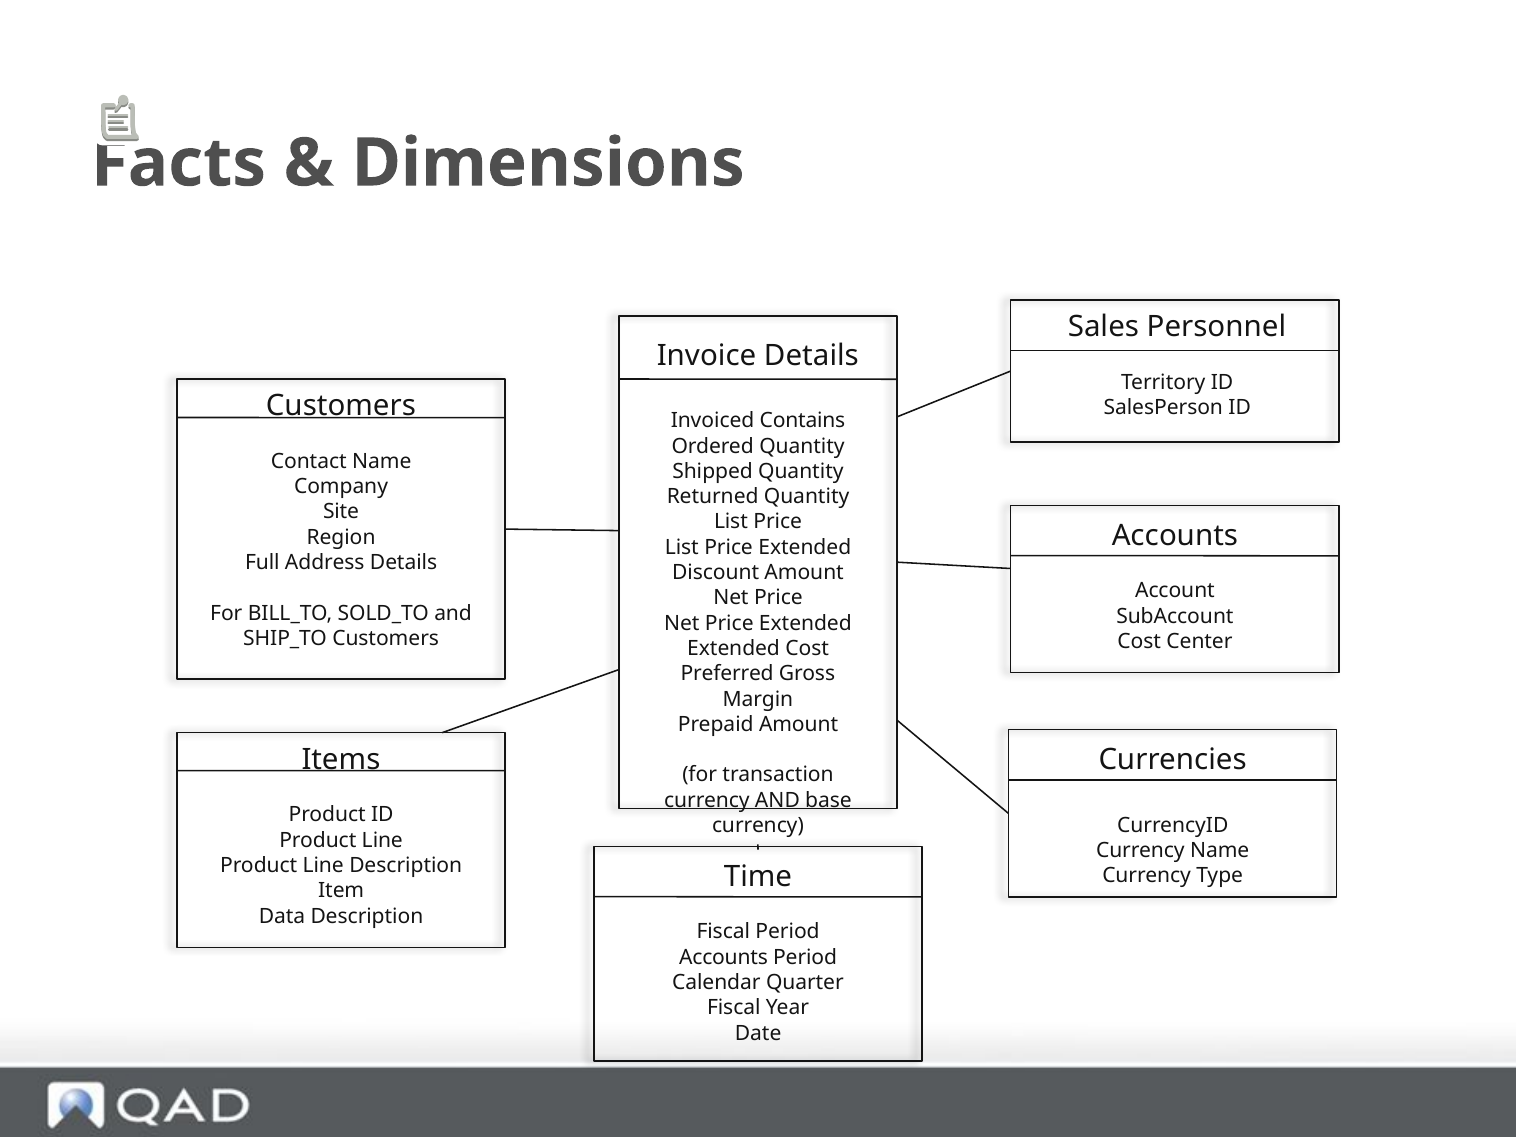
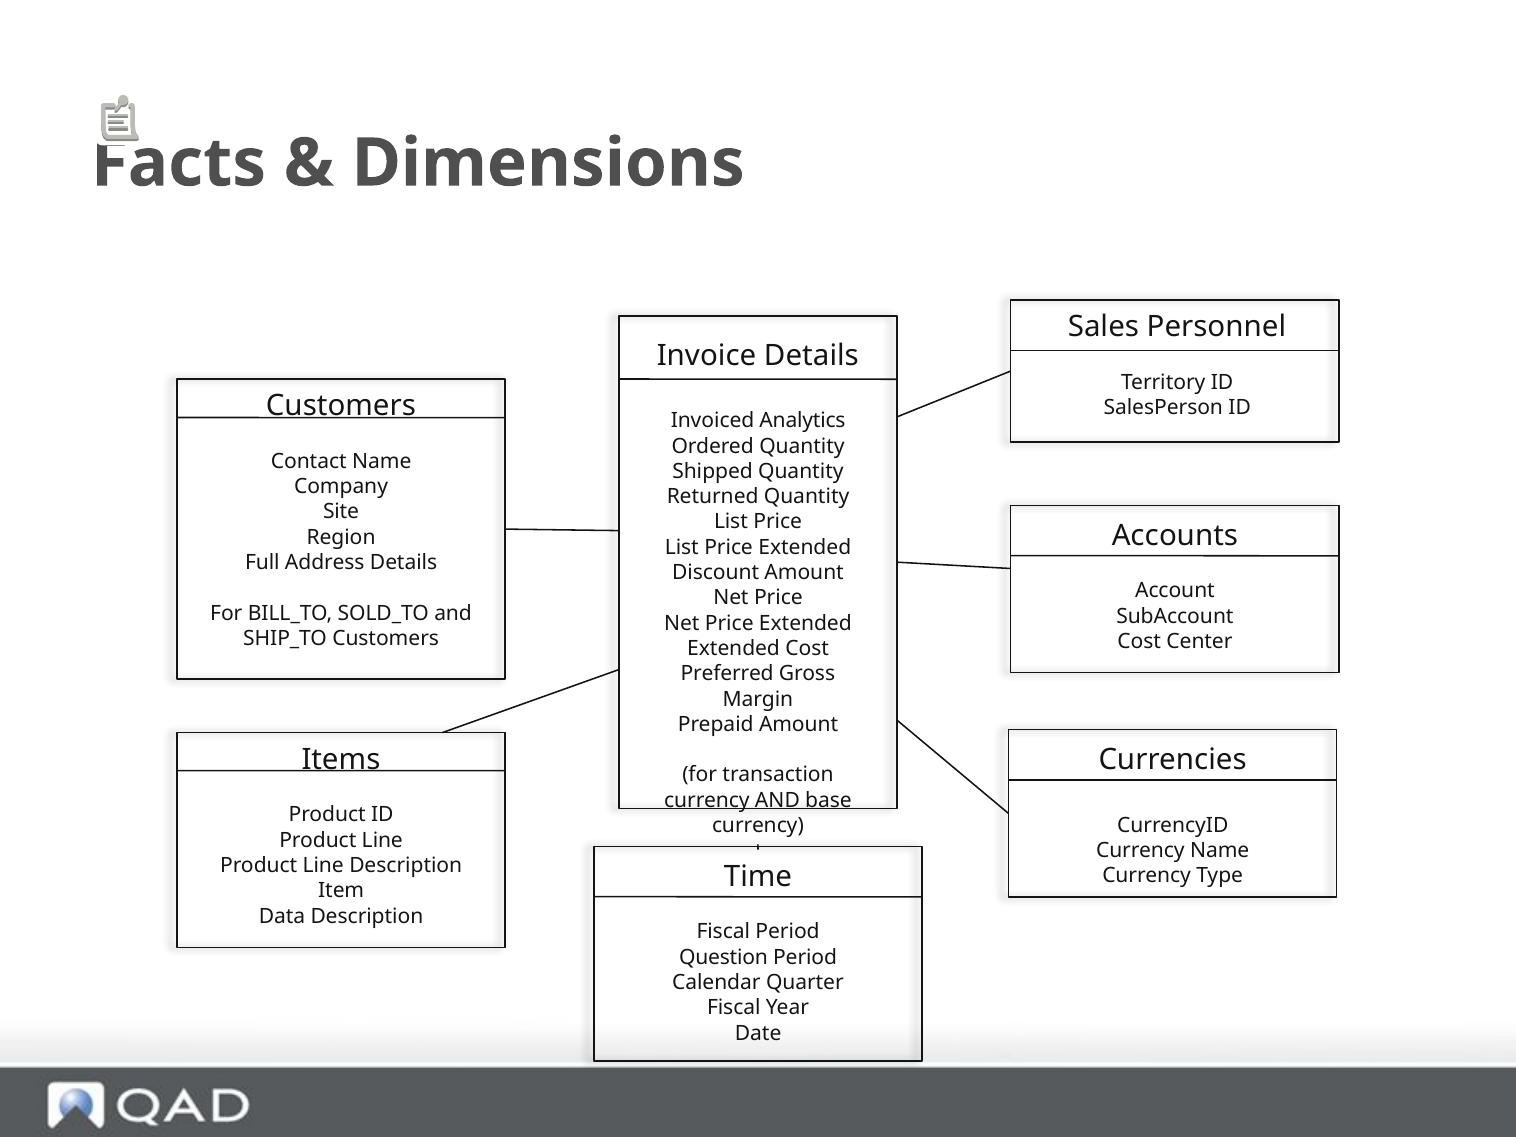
Contains: Contains -> Analytics (803, 421)
Accounts: Accounts -> Question (723, 957)
